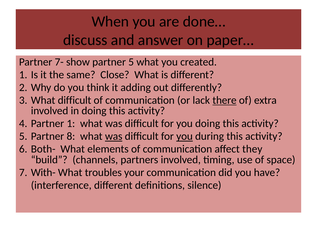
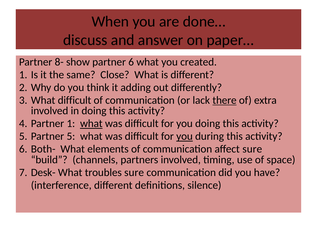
7-: 7- -> 8- (59, 62)
partner 5: 5 -> 6 (131, 62)
what underline: none -> present (91, 123)
Partner 8: 8 -> 5 (71, 136)
was underline: present -> none (114, 136)
affect they: they -> sure (252, 149)
With-: With- -> Desk- (43, 172)
troubles your: your -> sure (134, 172)
